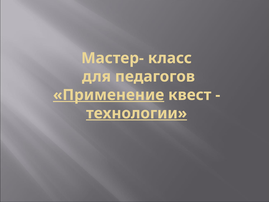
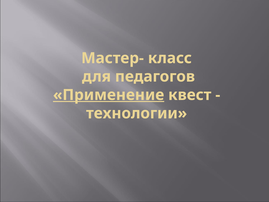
технологии underline: present -> none (137, 113)
